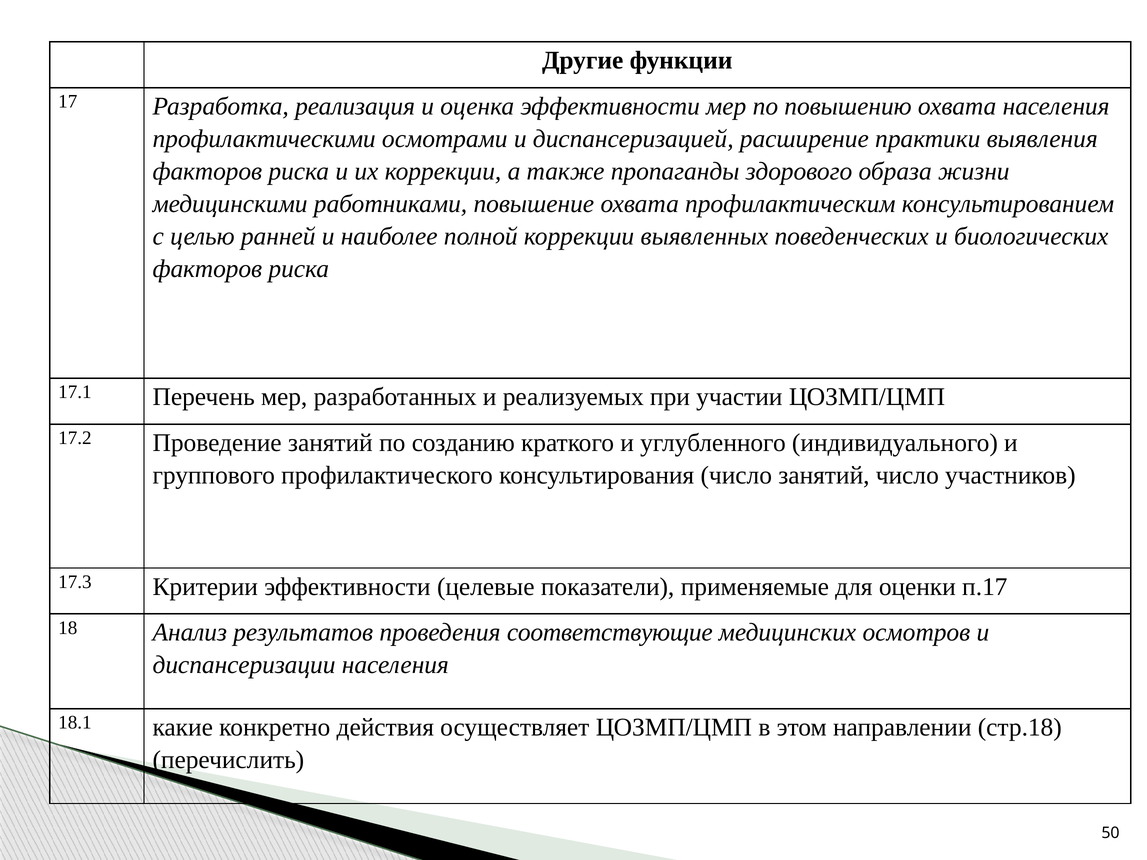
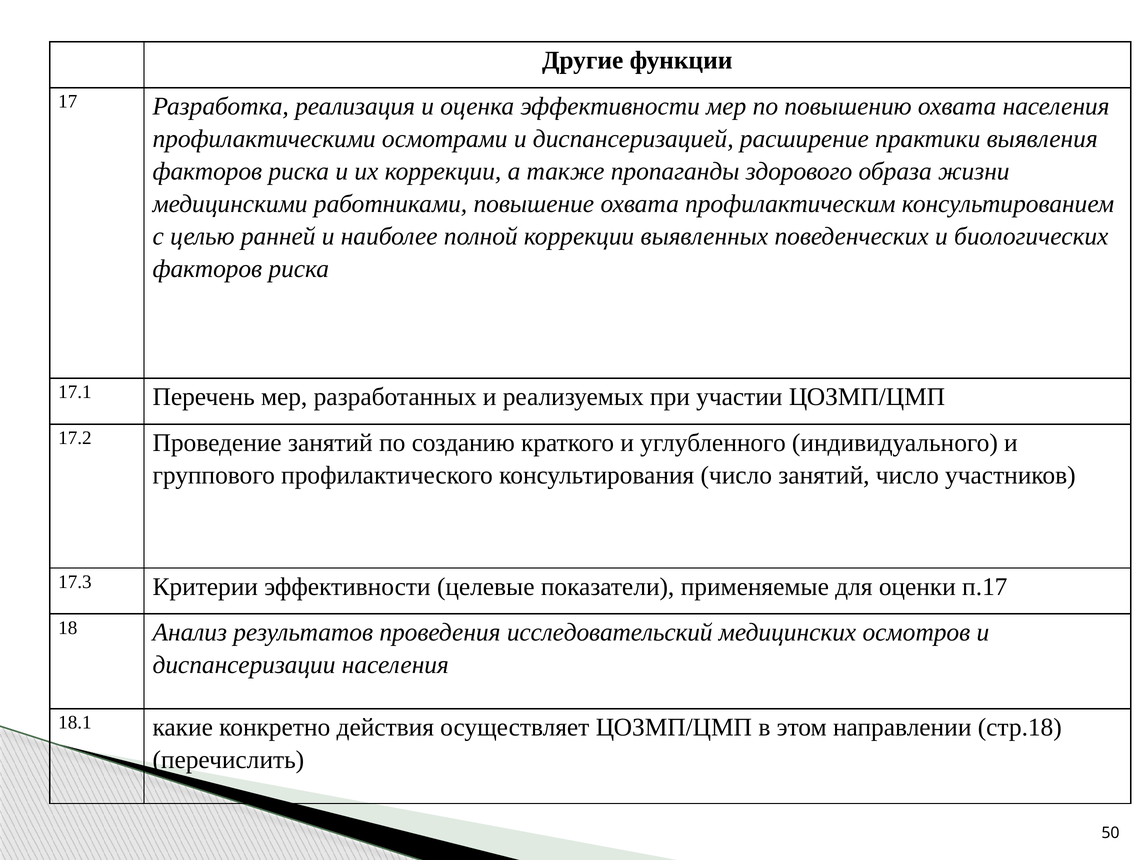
соответствующие: соответствующие -> исследовательский (610, 633)
